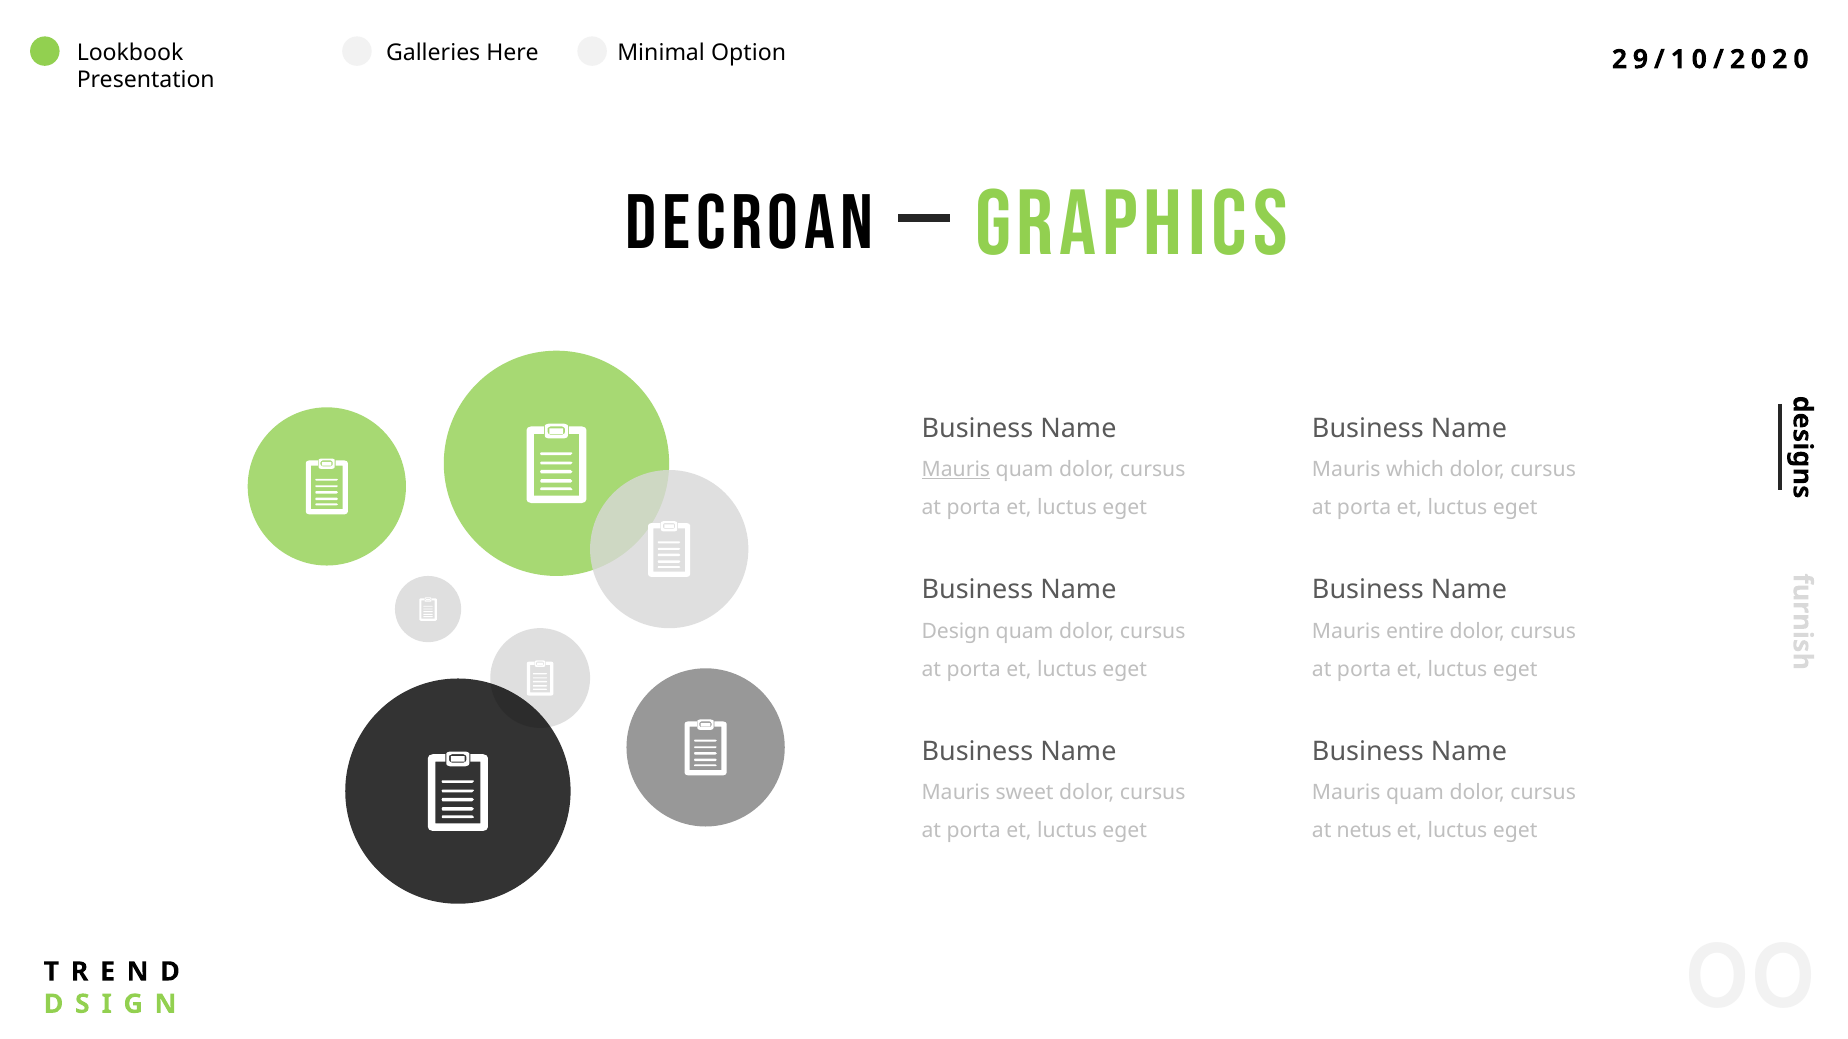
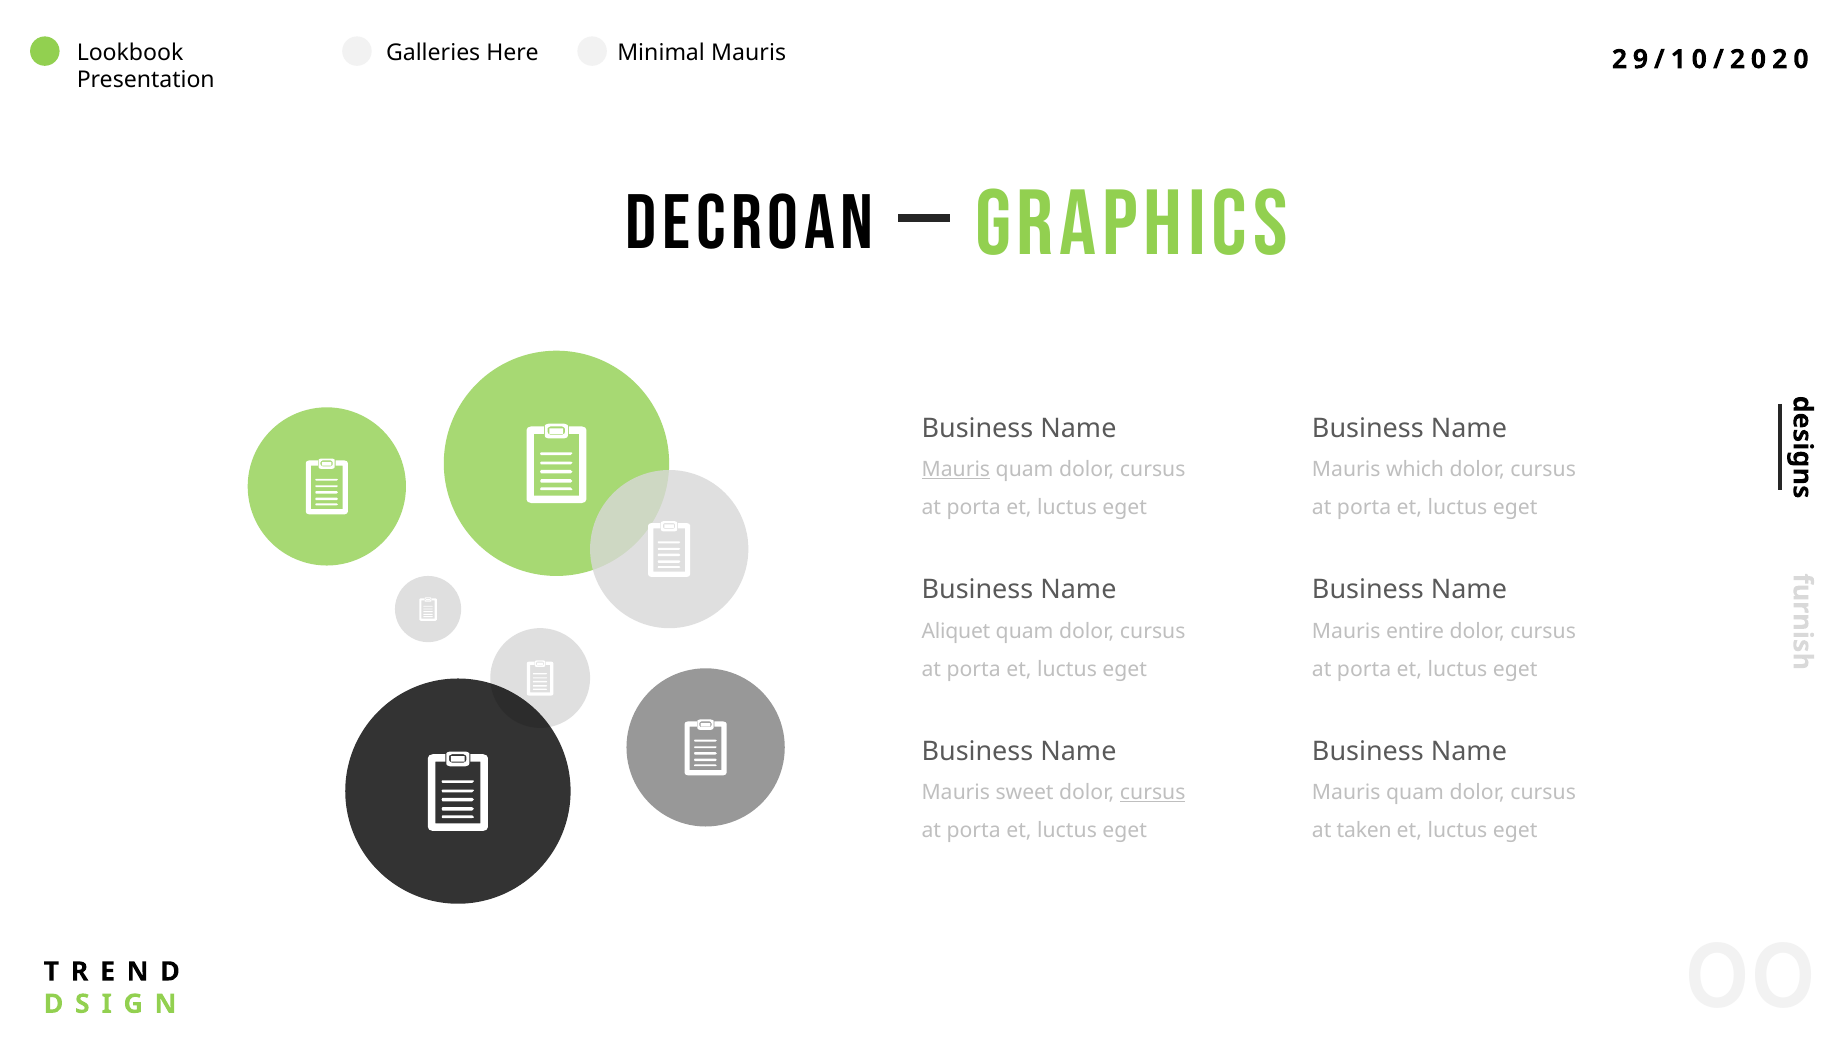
Minimal Option: Option -> Mauris (749, 53)
Design: Design -> Aliquet (956, 631)
cursus underline: none -> present (1153, 793)
netus: netus -> taken (1364, 831)
